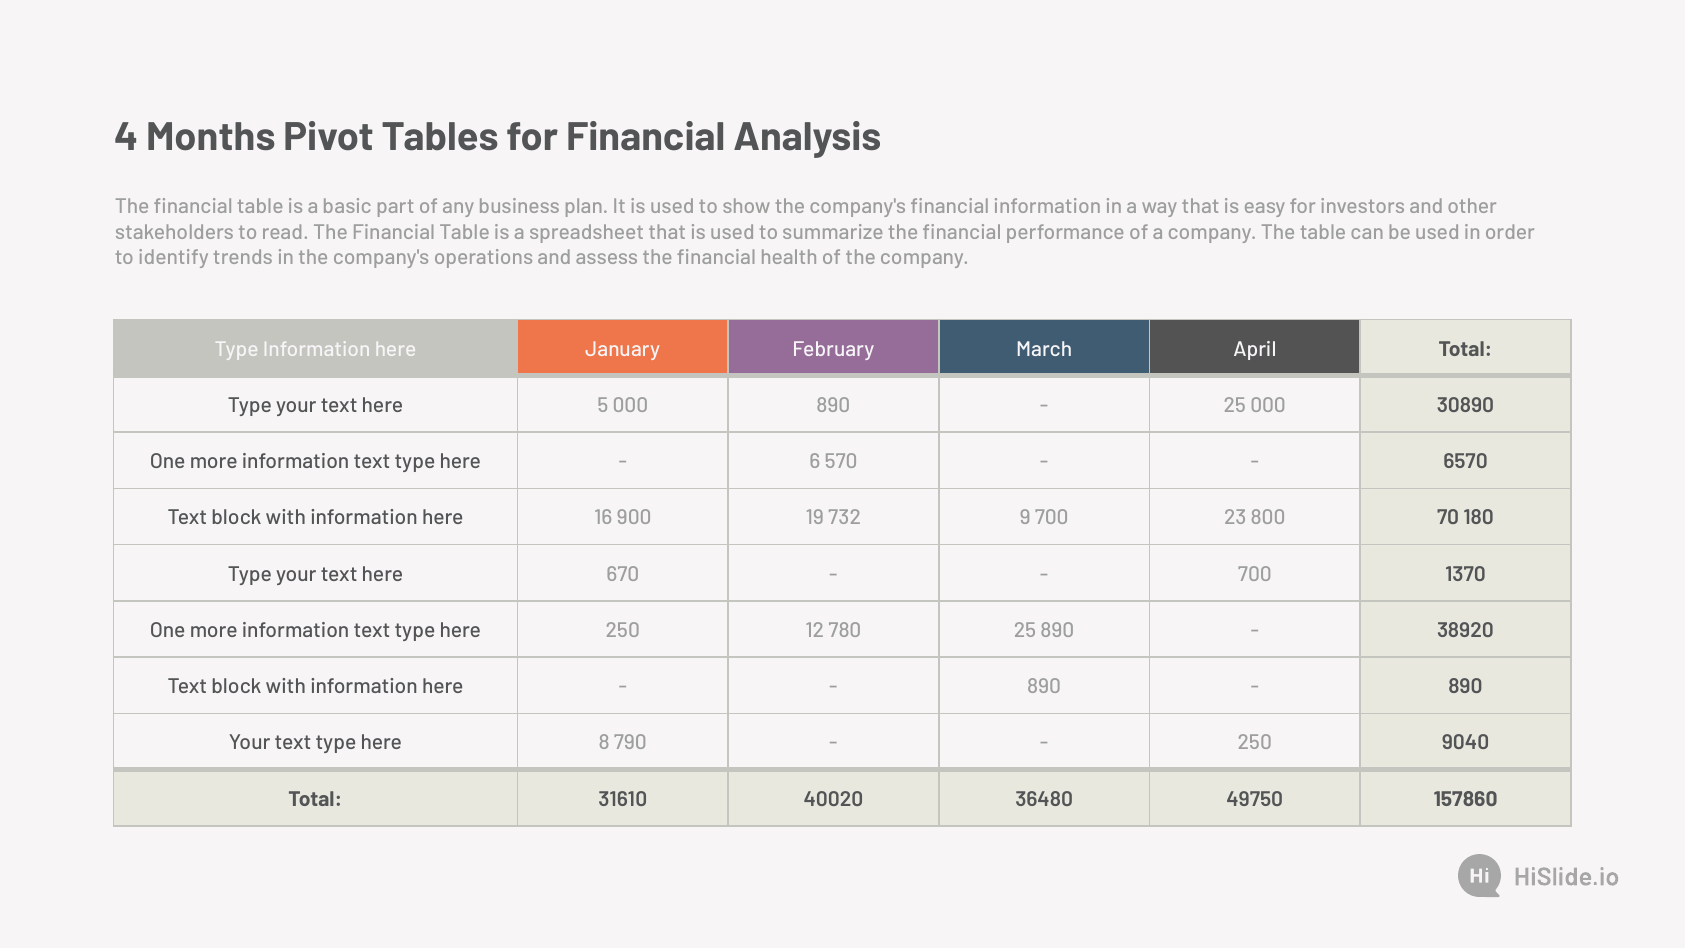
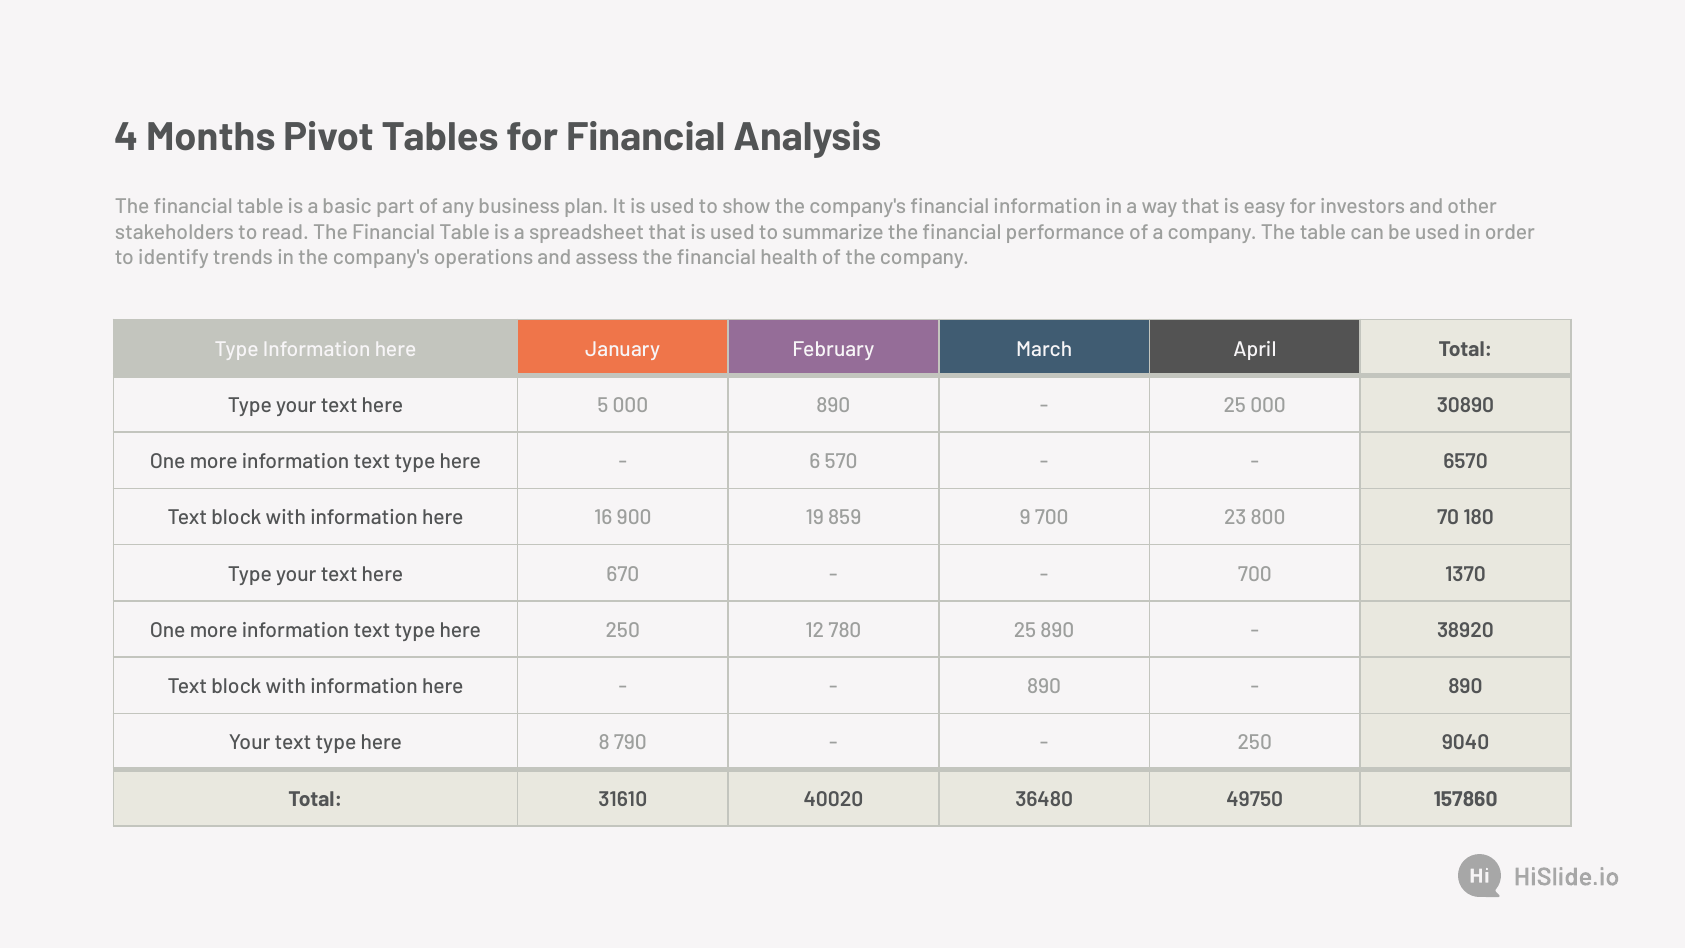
732: 732 -> 859 (845, 518)
